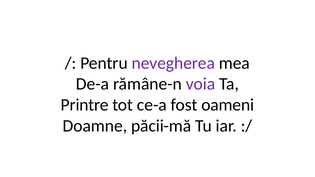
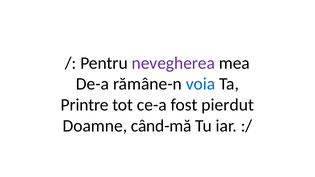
voia colour: purple -> blue (200, 84)
oameni: oameni -> pierdut (228, 105)
păcii-mă: păcii-mă -> când-mă (161, 126)
